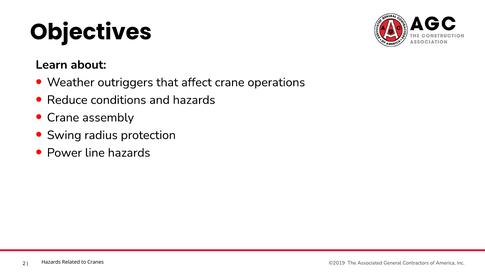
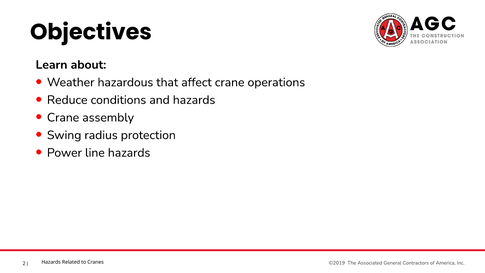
outriggers: outriggers -> hazardous (125, 82)
